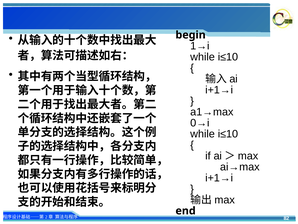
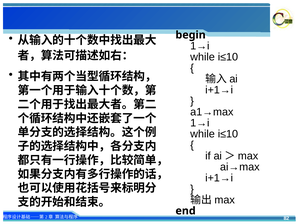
0→i: 0→i -> 1→i (200, 123)
